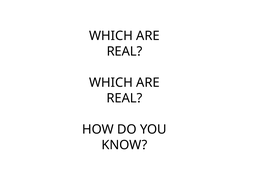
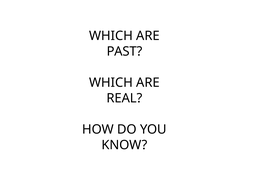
REAL: REAL -> PAST (124, 51)
